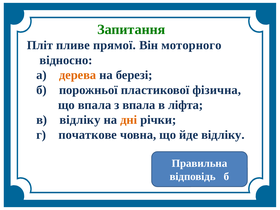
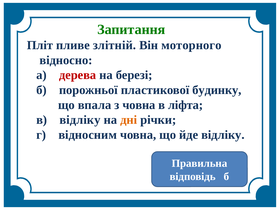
прямої: прямої -> злітній (114, 45)
дерева colour: orange -> red (78, 75)
фізична: фізична -> будинку (217, 90)
з впала: впала -> човна (139, 105)
початкове: початкове -> відносним (88, 135)
